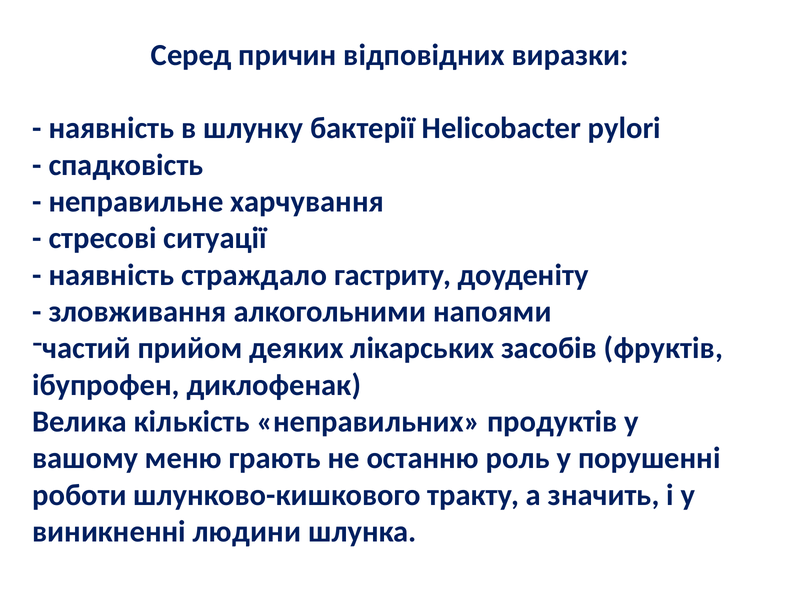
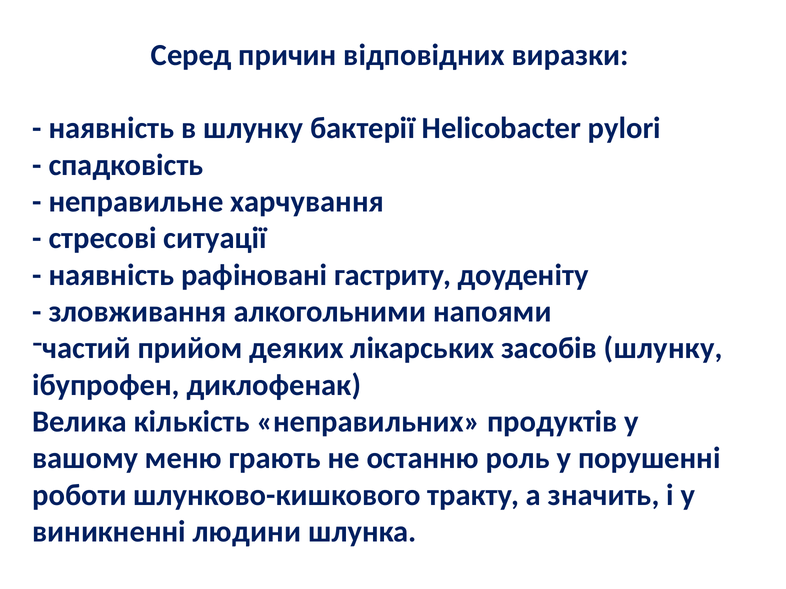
страждало: страждало -> рафіновані (254, 275)
засобів фруктів: фруктів -> шлунку (663, 349)
